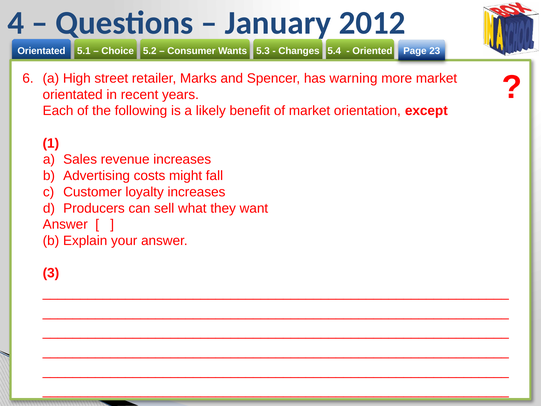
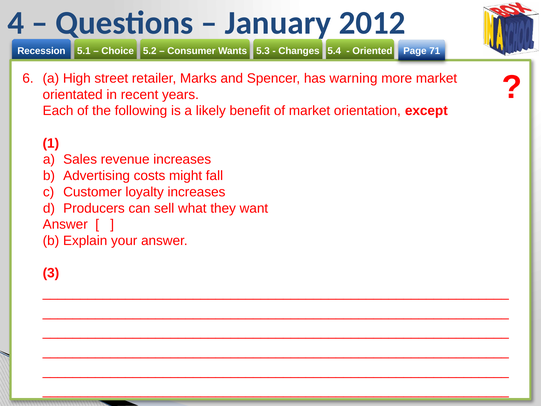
Orientated: Orientated -> Recession (41, 51)
23: 23 -> 71 (435, 51)
